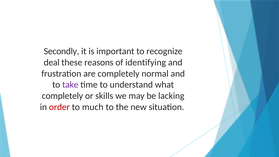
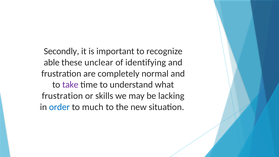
deal: deal -> able (52, 62)
reasons: reasons -> unclear (99, 62)
completely: completely -> frustration (62, 96)
order colour: red -> blue (59, 107)
